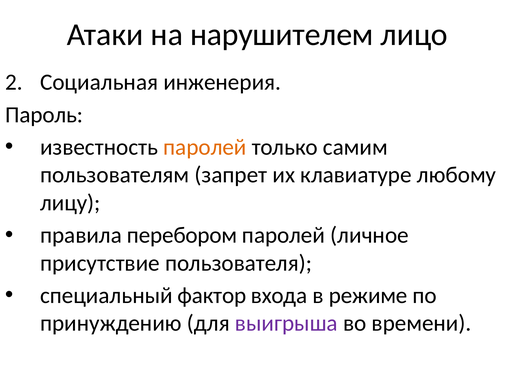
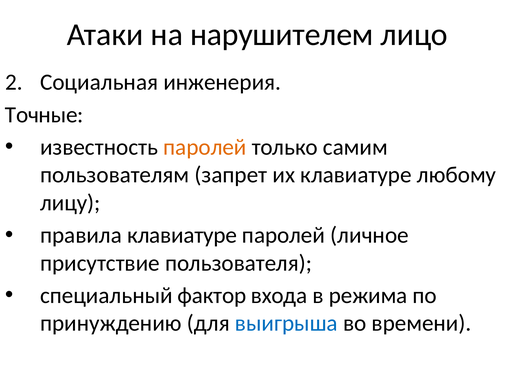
Пароль: Пароль -> Точные (44, 115)
правила перебором: перебором -> клавиатуре (182, 236)
режиме: режиме -> режима (368, 296)
выигрыша colour: purple -> blue (286, 324)
